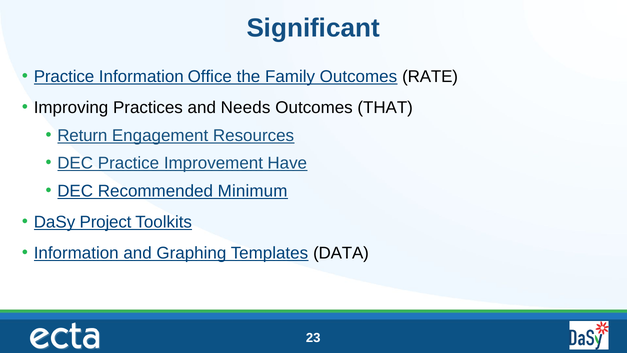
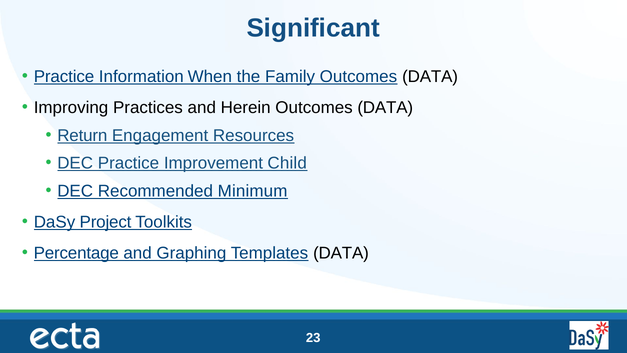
Office: Office -> When (210, 77)
Family Outcomes RATE: RATE -> DATA (430, 77)
Needs: Needs -> Herein (246, 108)
THAT: THAT -> DATA (385, 108)
Have: Have -> Child (287, 163)
Information: Information -> Percentage (76, 253)
